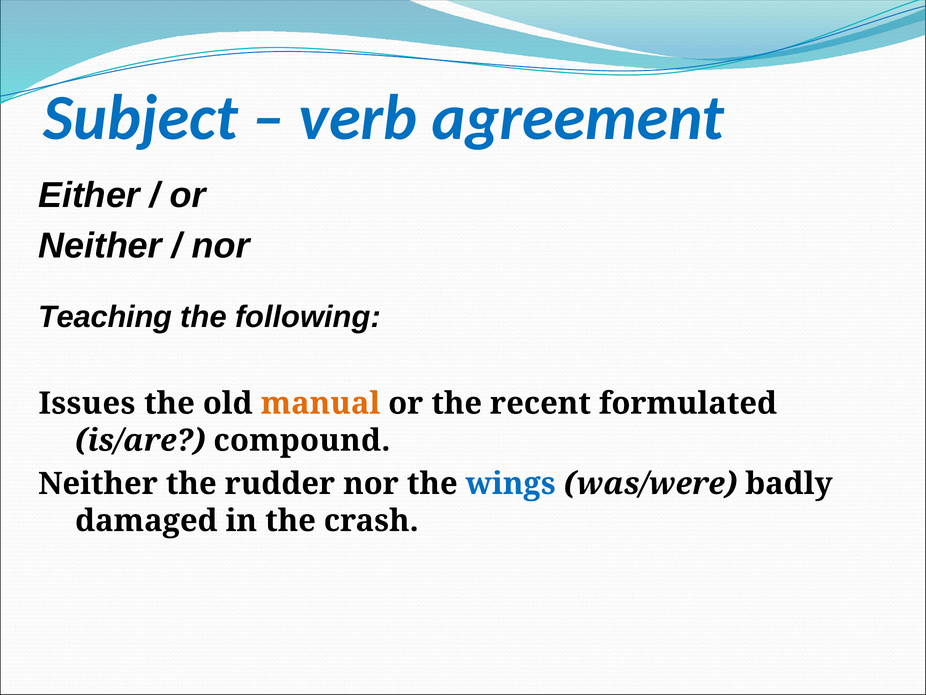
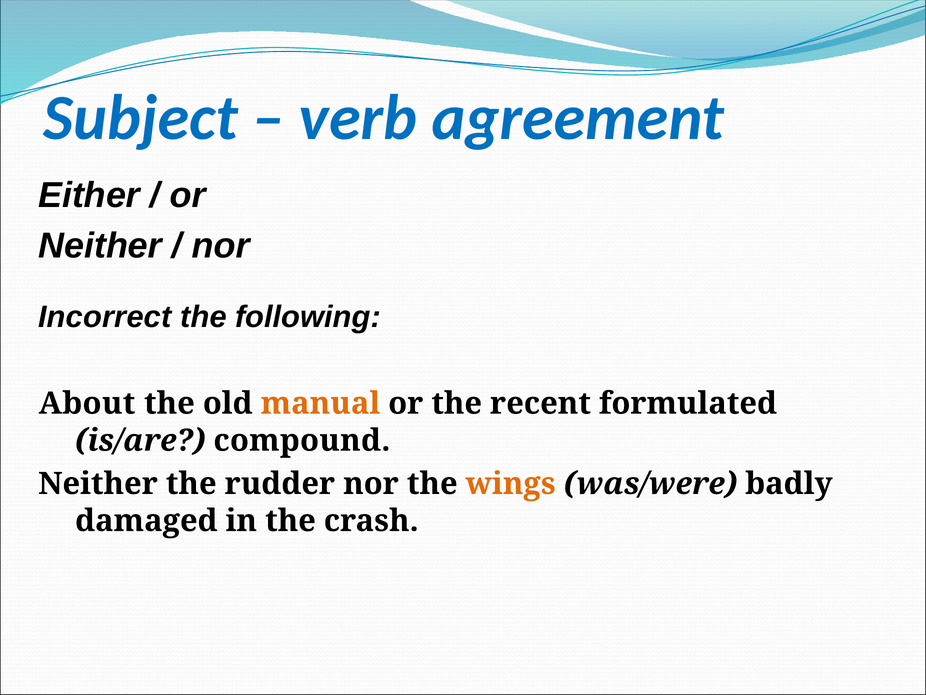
Teaching: Teaching -> Incorrect (105, 317)
Issues: Issues -> About (87, 403)
wings colour: blue -> orange (511, 483)
